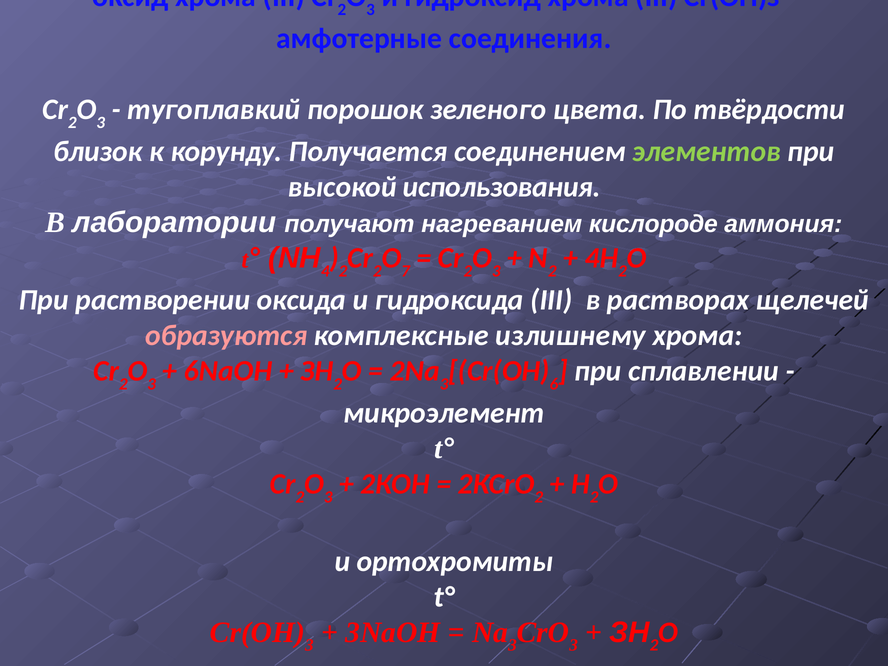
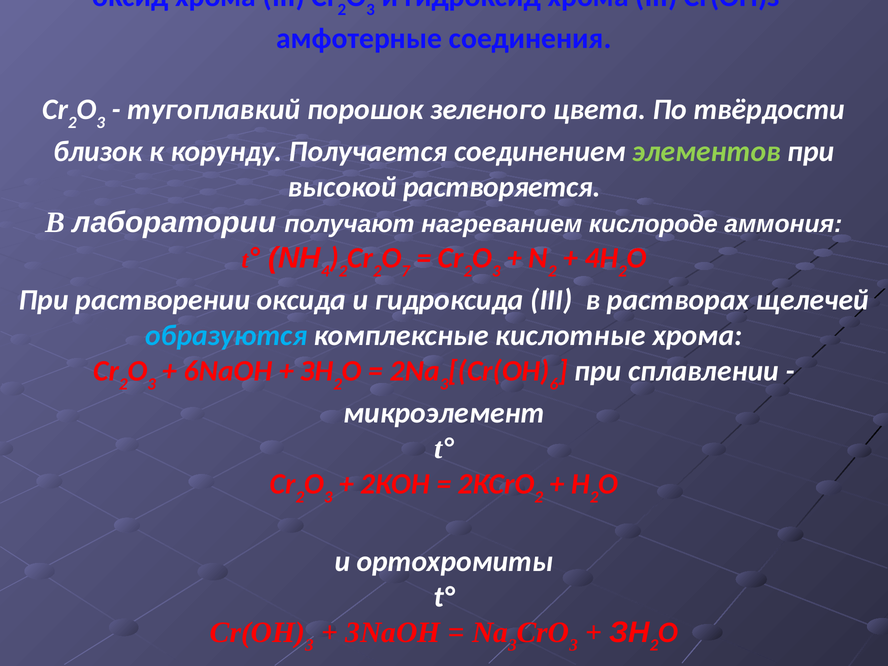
использования: использования -> растворяется (502, 187)
образуются colour: pink -> light blue (226, 335)
излишнему: излишнему -> кислотные (571, 335)
